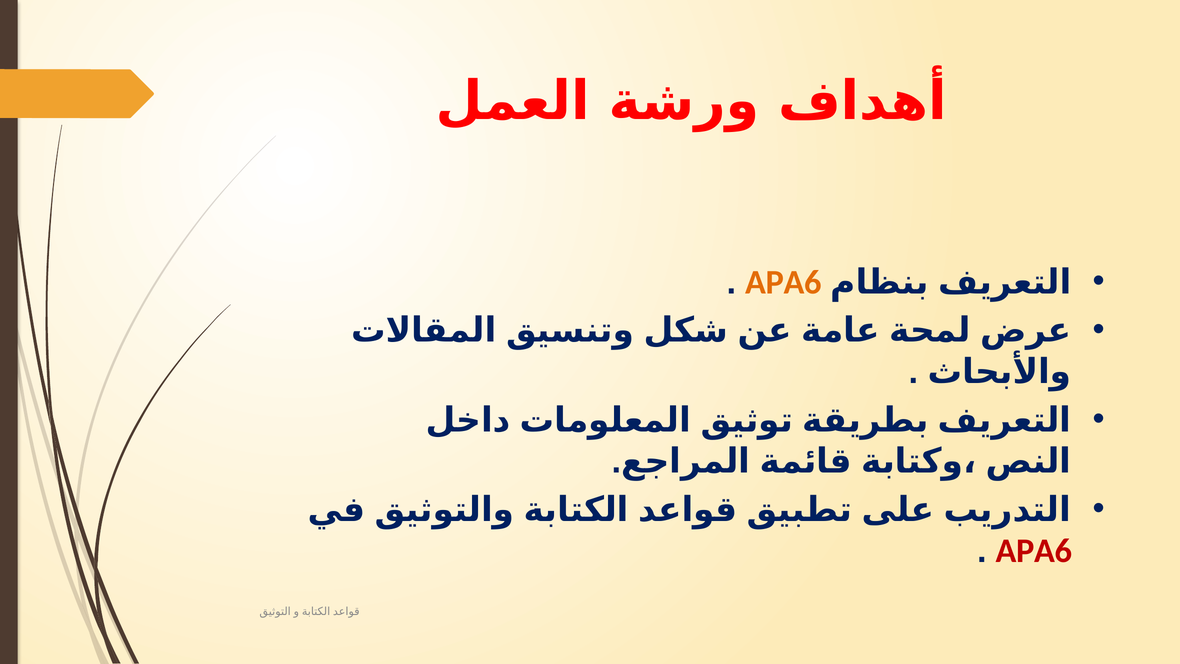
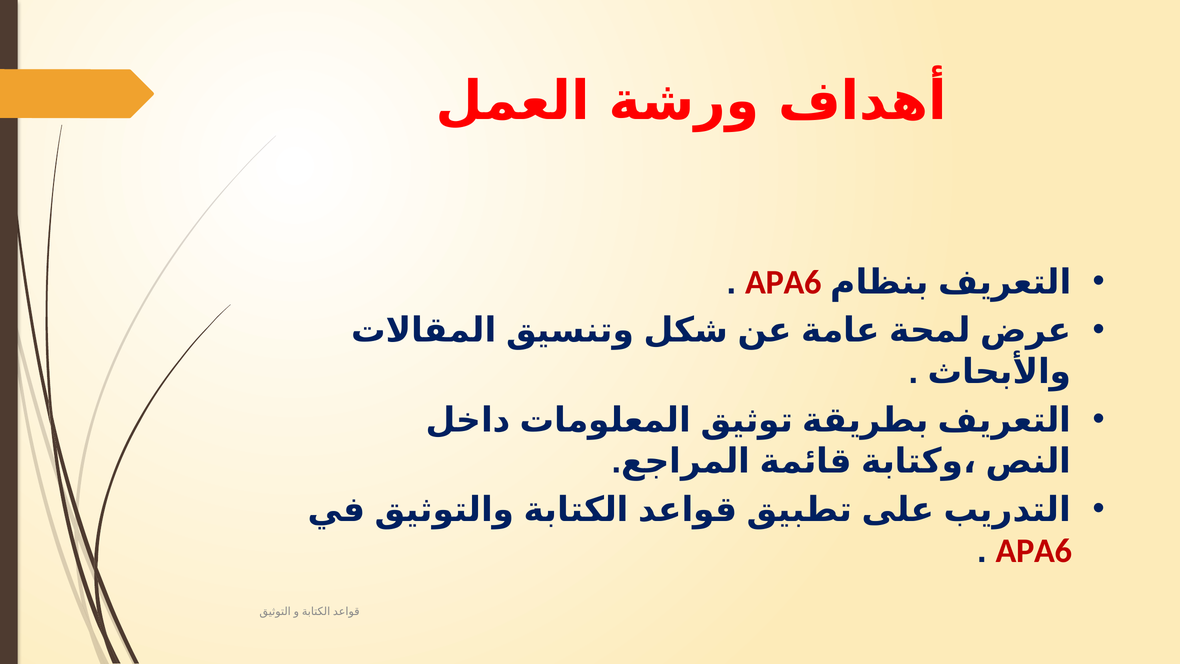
APA6 colour: orange -> red (784, 282)
